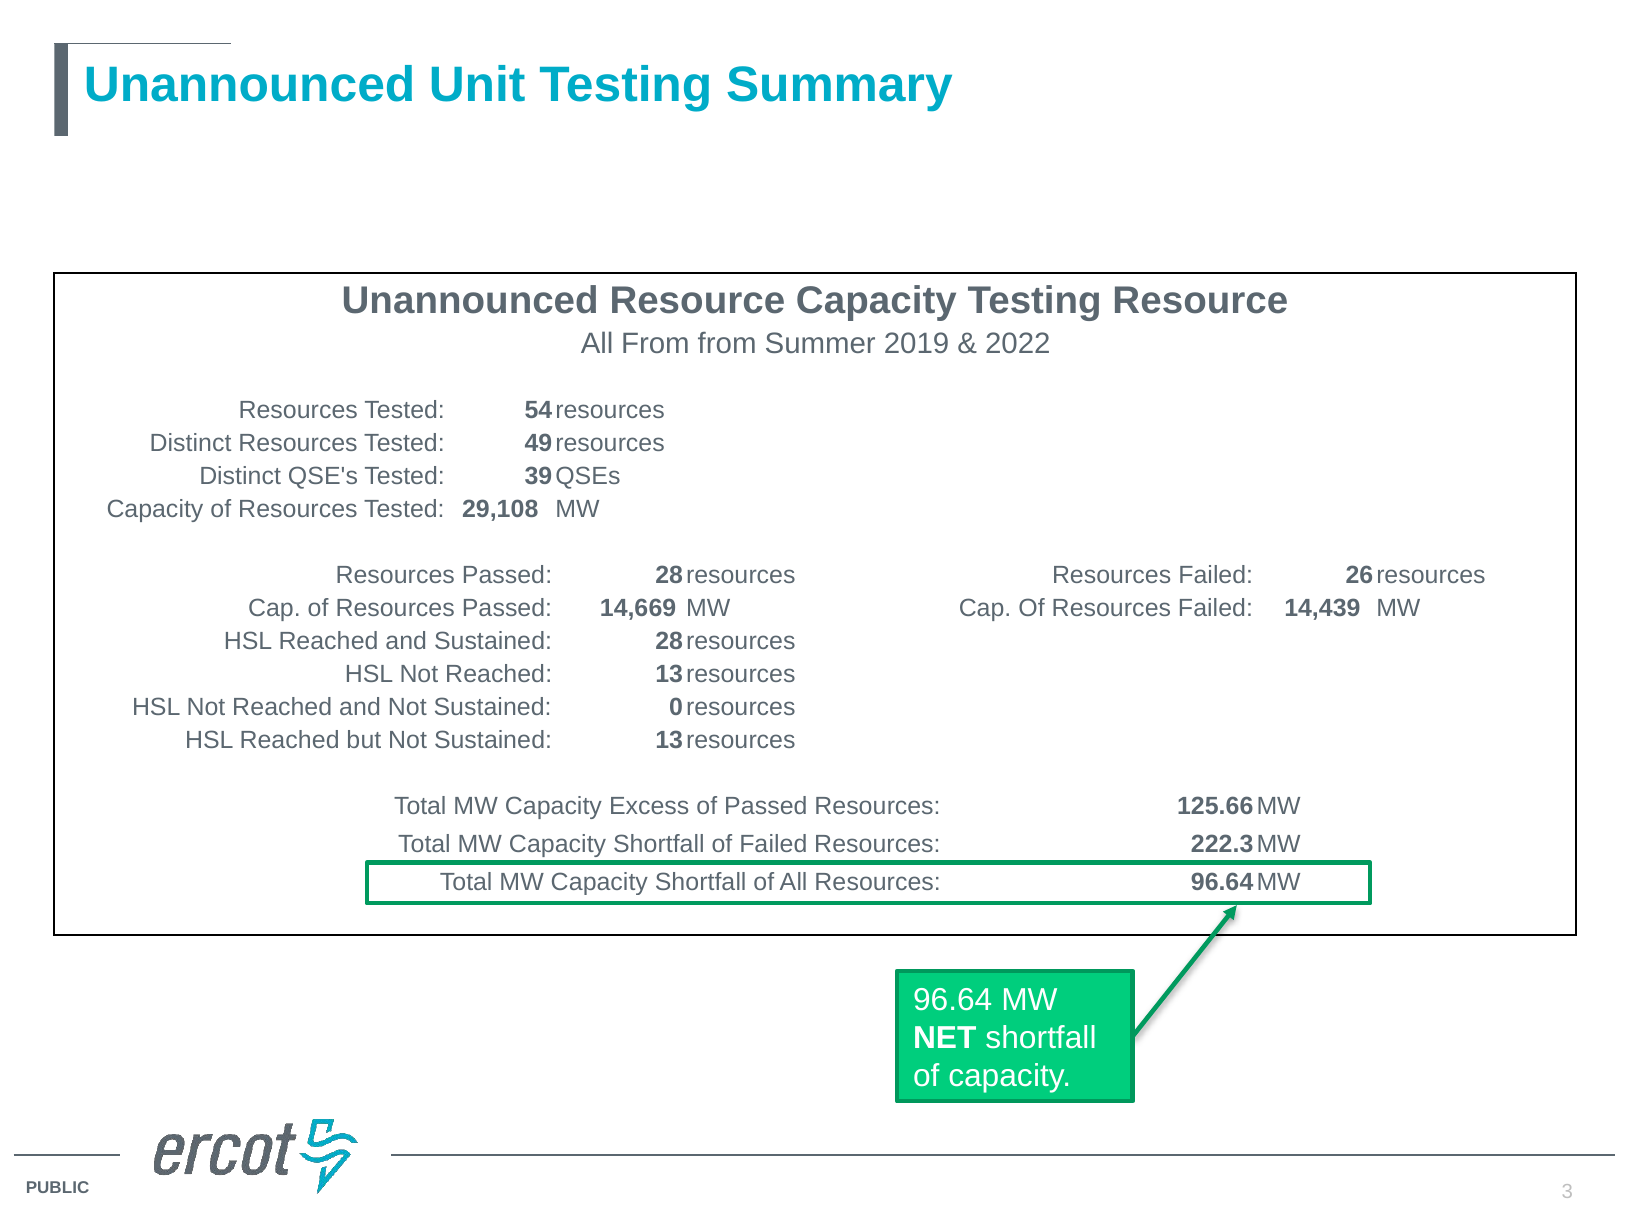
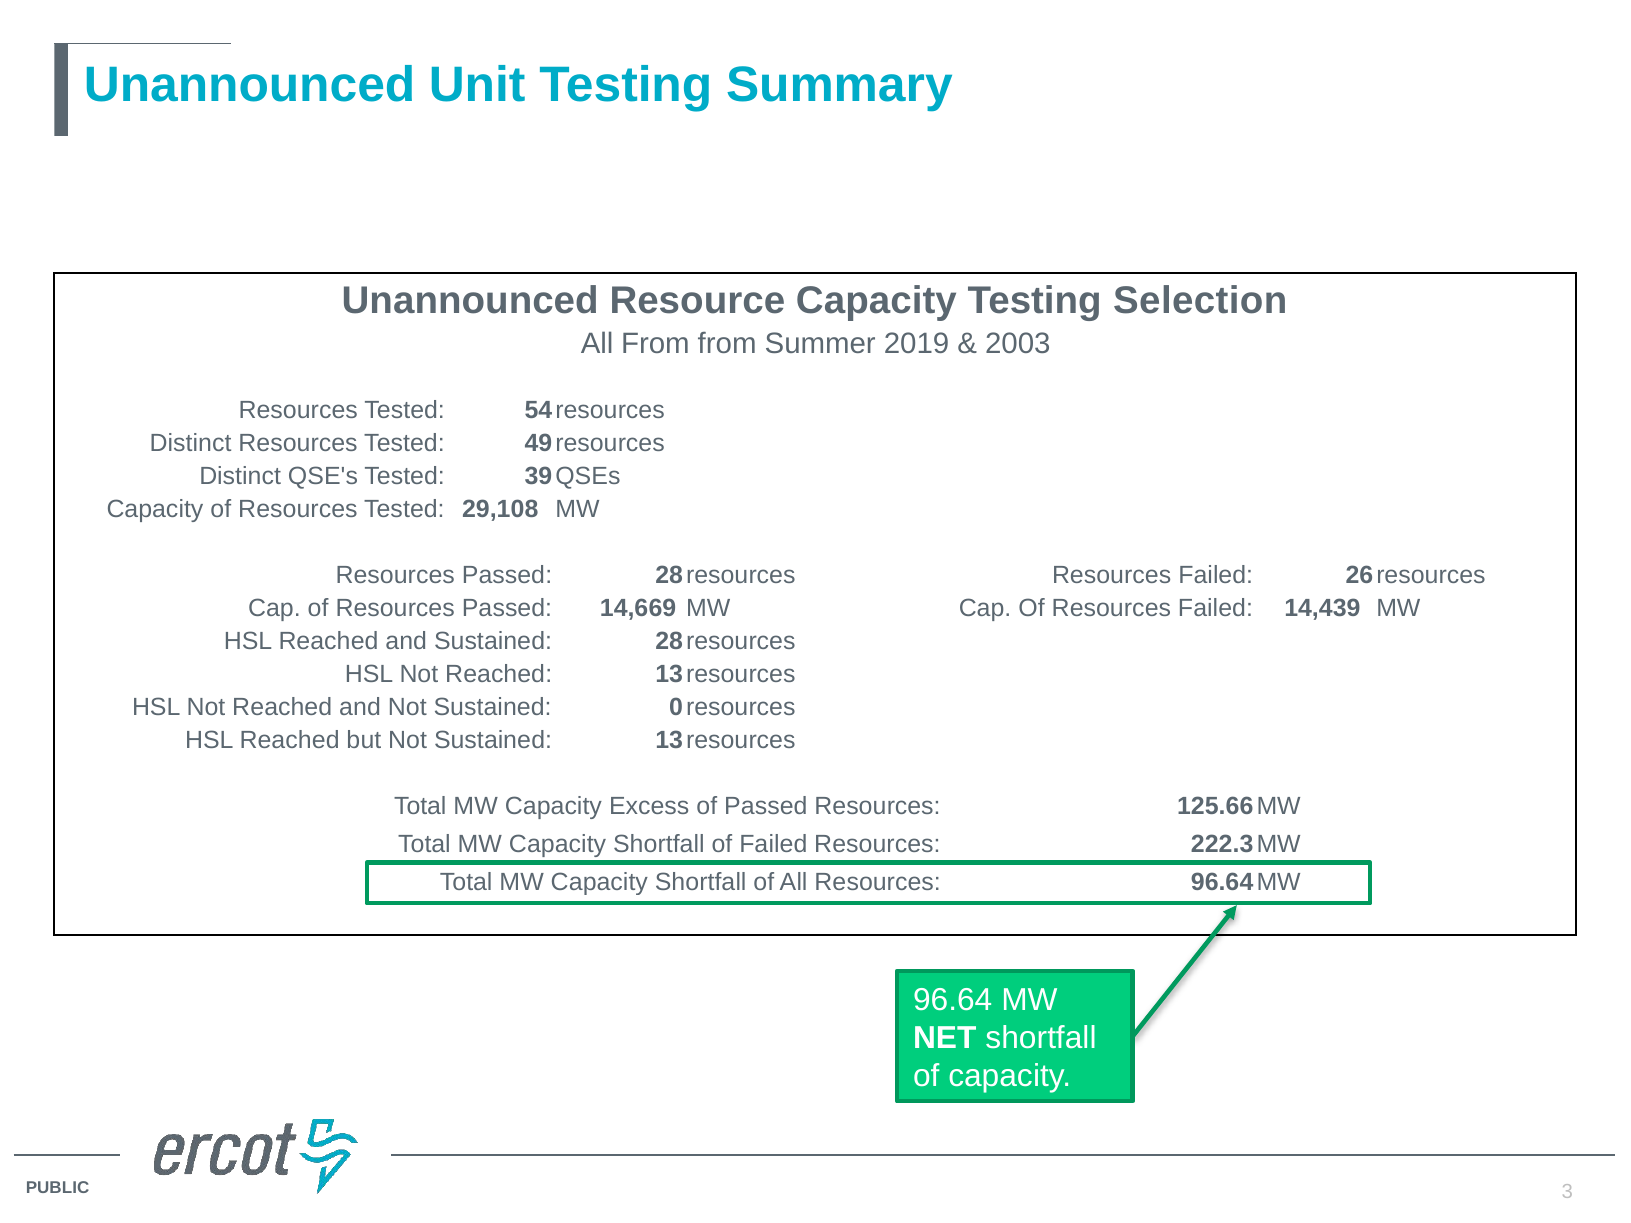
Testing Resource: Resource -> Selection (1200, 301)
2022: 2022 -> 2003 (1018, 344)
